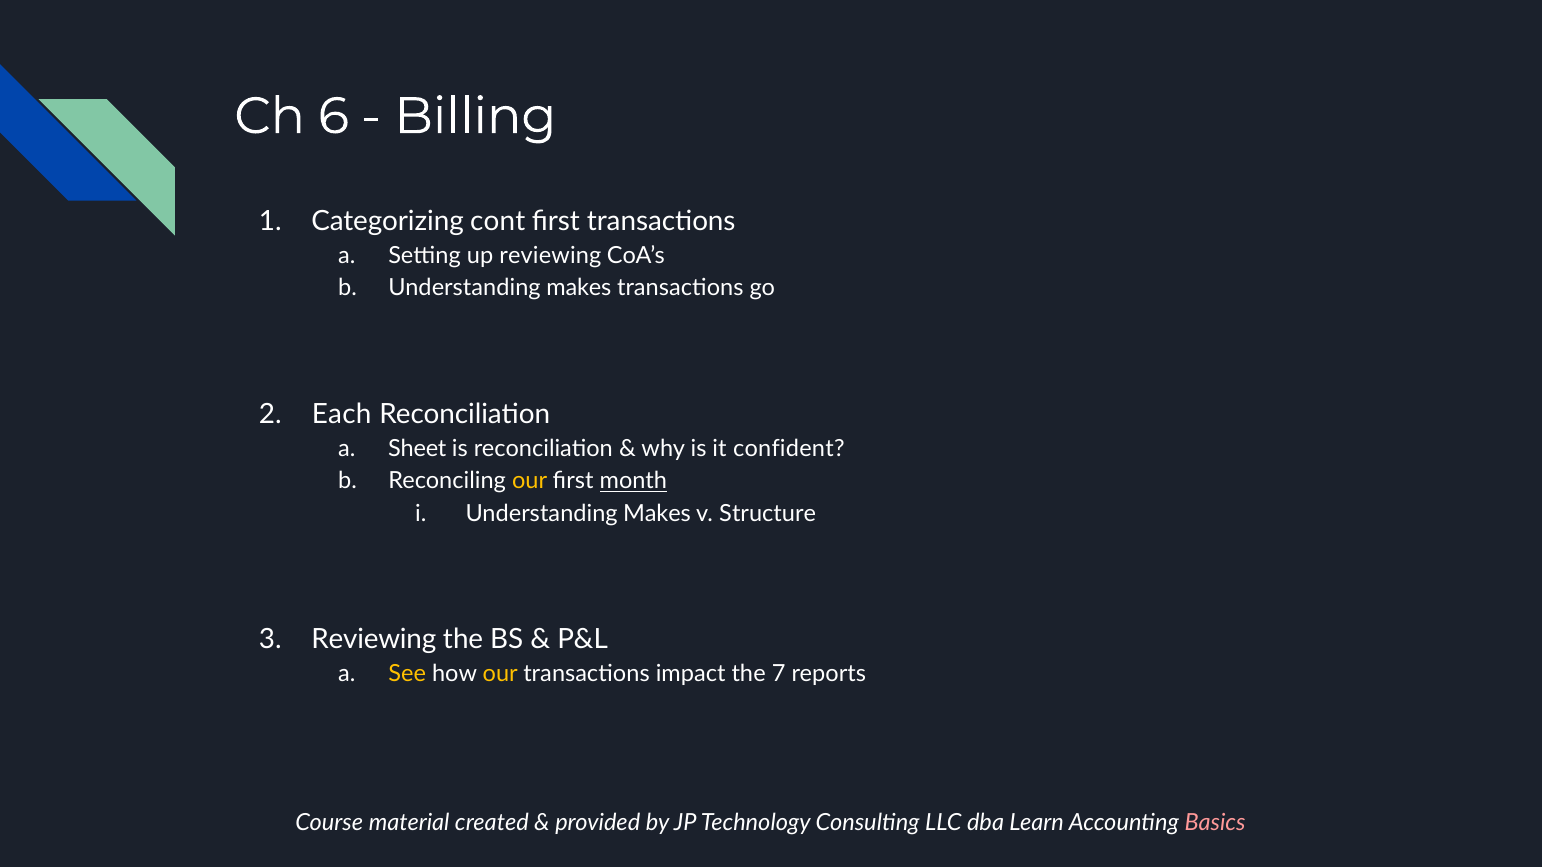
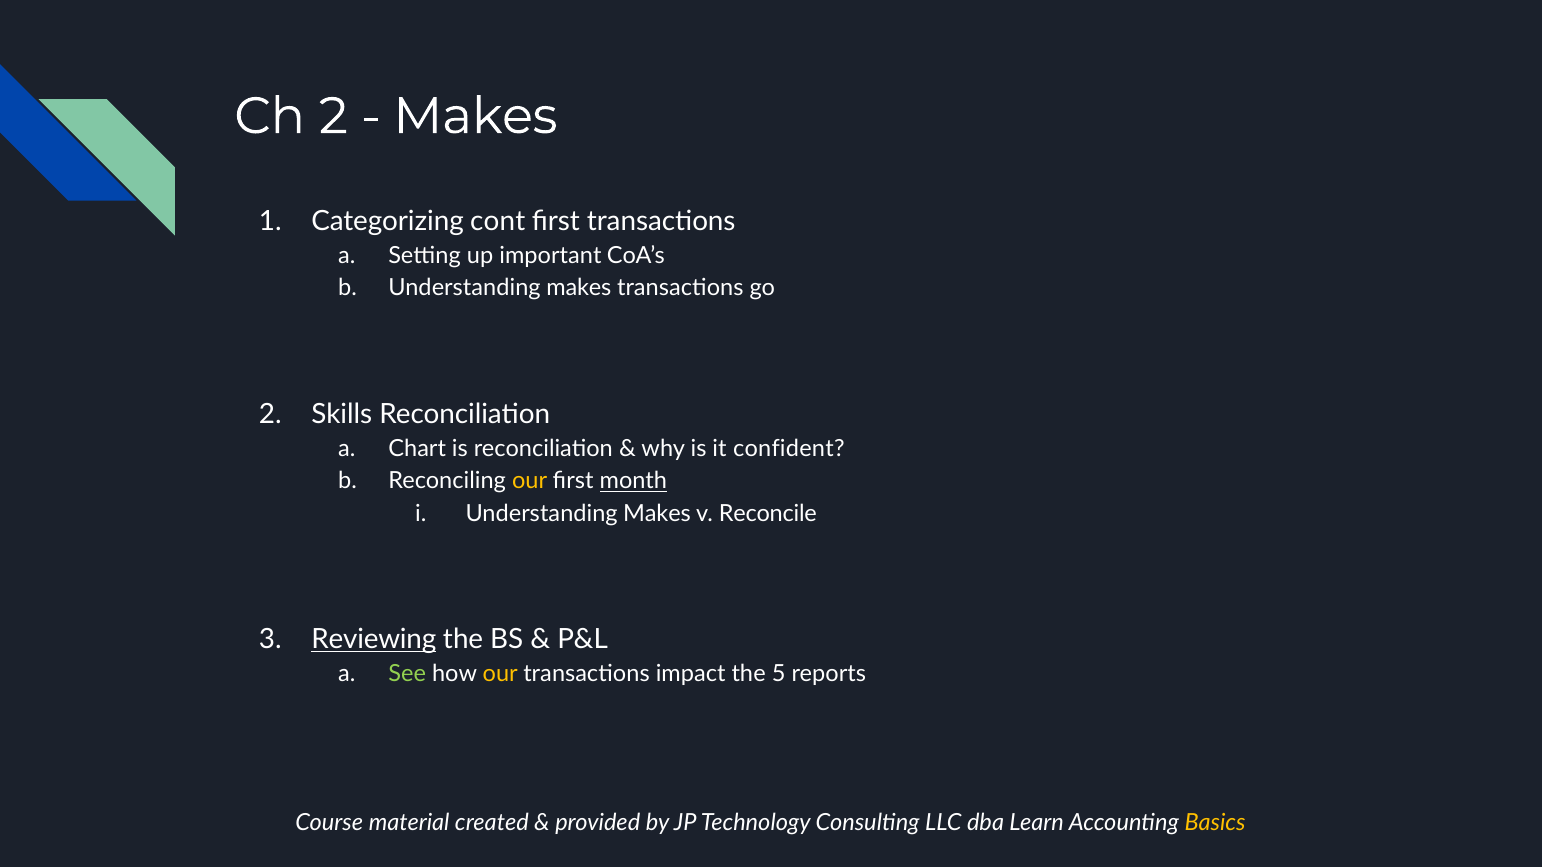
Ch 6: 6 -> 2 (333, 116)
Billing: Billing -> Makes (475, 116)
up reviewing: reviewing -> important (550, 256)
Each: Each -> Skills (342, 414)
Sheet: Sheet -> Chart (417, 449)
Structure: Structure -> Reconcile (768, 514)
Reviewing underline: none -> present (374, 640)
See colour: yellow -> light green (407, 674)
7: 7 -> 5 (779, 674)
Basics colour: pink -> yellow (1215, 823)
